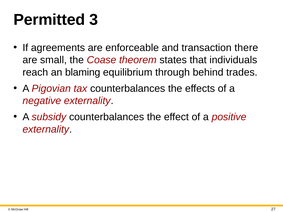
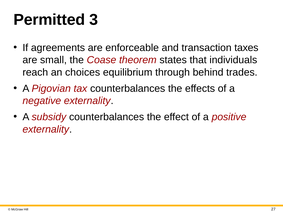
there: there -> taxes (246, 48)
blaming: blaming -> choices (83, 72)
